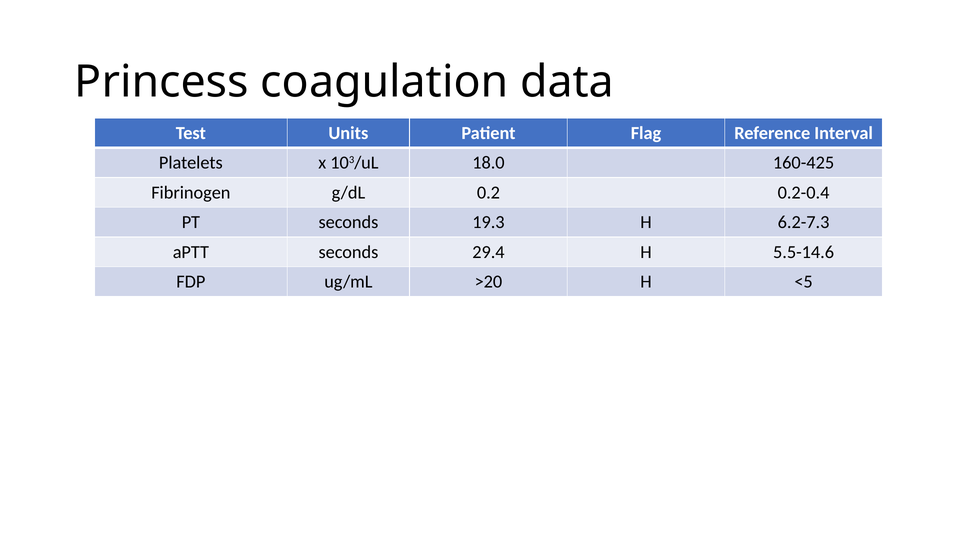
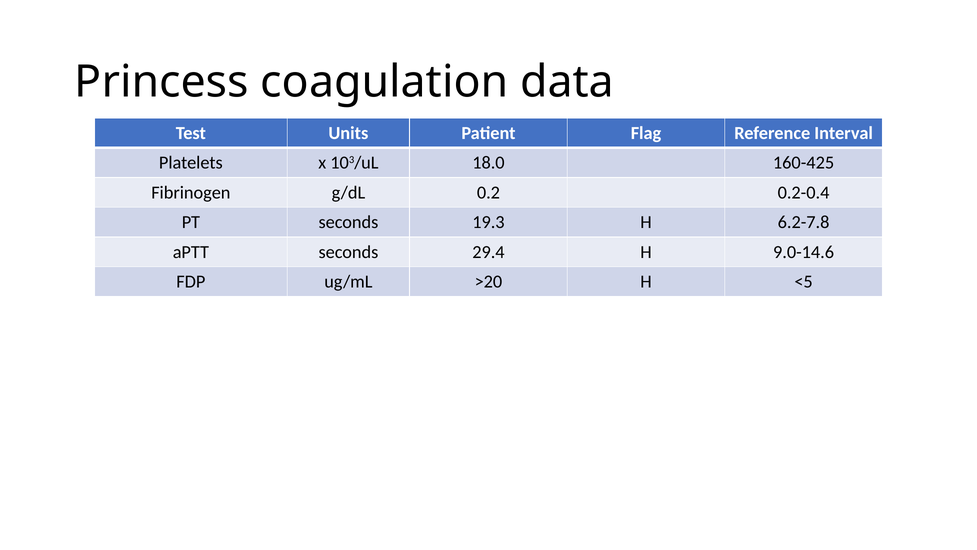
6.2-7.3: 6.2-7.3 -> 6.2-7.8 (804, 222)
5.5-14.6: 5.5-14.6 -> 9.0-14.6 (804, 252)
